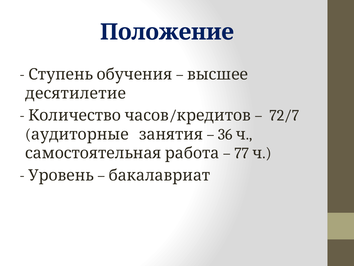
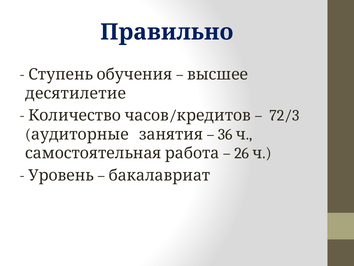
Положение: Положение -> Правильно (167, 32)
72/7: 72/7 -> 72/3 (284, 115)
77: 77 -> 26 (242, 153)
